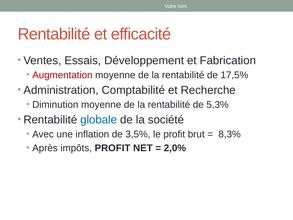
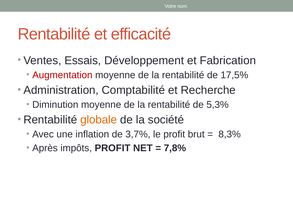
globale colour: blue -> orange (99, 120)
3,5%: 3,5% -> 3,7% (138, 134)
2,0%: 2,0% -> 7,8% (175, 148)
